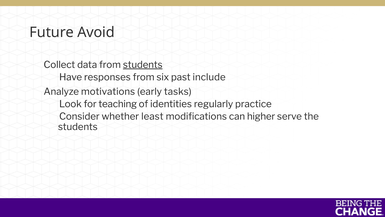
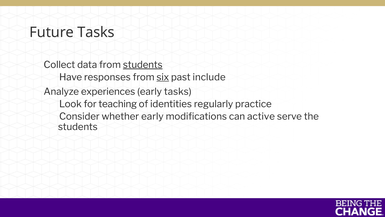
Future Avoid: Avoid -> Tasks (96, 32)
six underline: none -> present (163, 77)
motivations: motivations -> experiences (108, 91)
whether least: least -> early (152, 116)
higher: higher -> active (261, 116)
